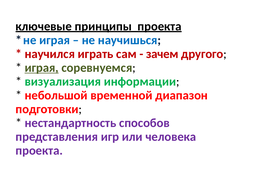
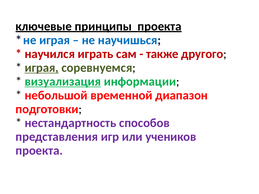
зачем: зачем -> также (162, 54)
визуализация underline: none -> present (63, 82)
человека: человека -> учеников (171, 137)
